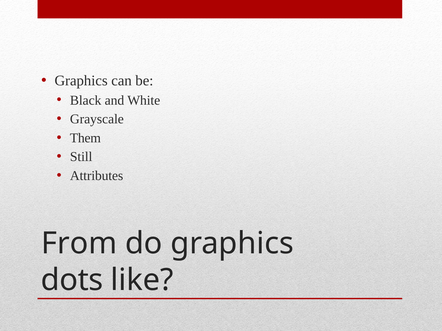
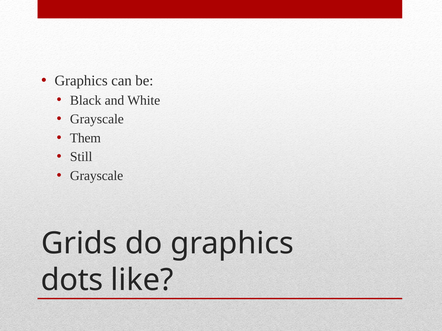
Attributes: Attributes -> Grayscale (97, 176)
From: From -> Grids (79, 244)
